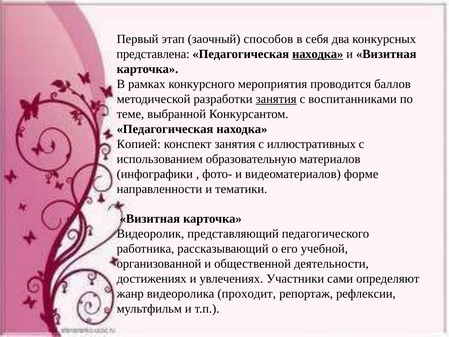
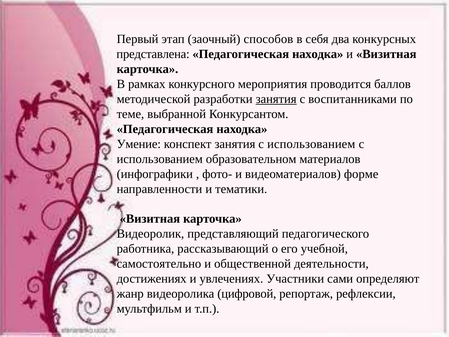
находка underline: present -> none (318, 54)
Копией: Копией -> Умение (139, 144)
занятия с иллюстративных: иллюстративных -> использованием (311, 144)
образовательную: образовательную -> образовательном (251, 159)
организованной: организованной -> самостоятельно (159, 264)
проходит: проходит -> цифровой (247, 294)
